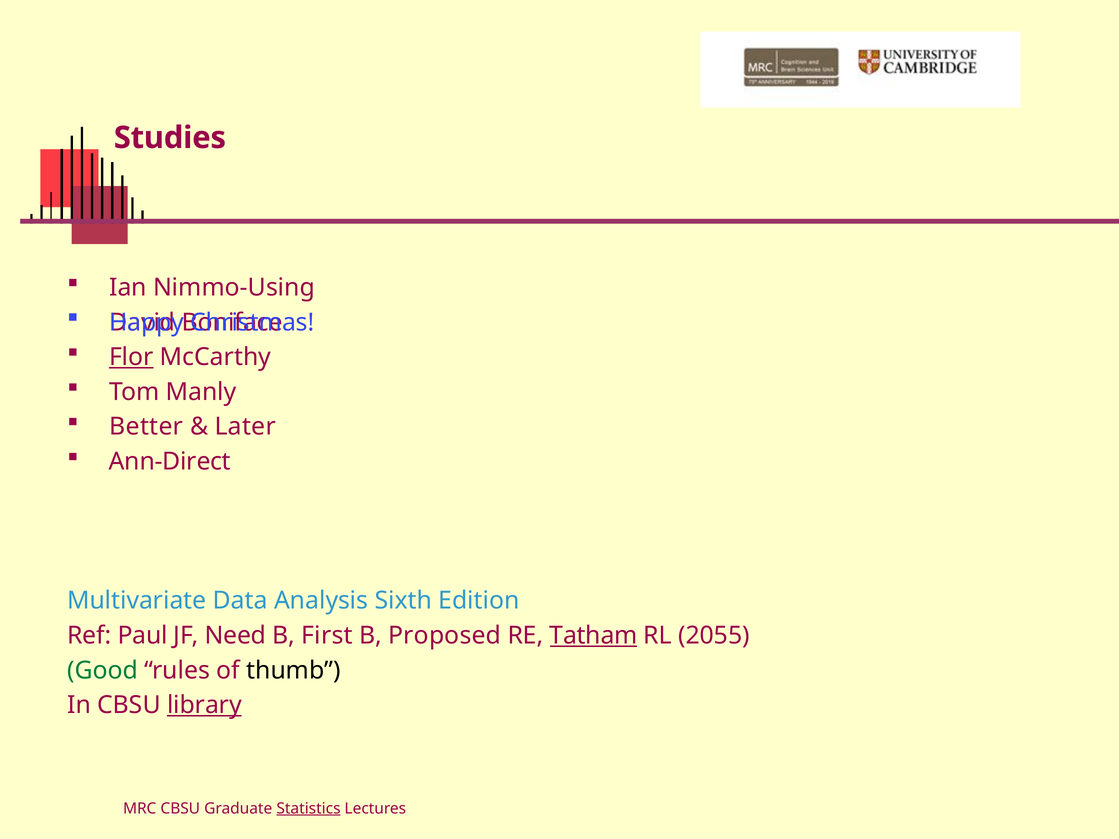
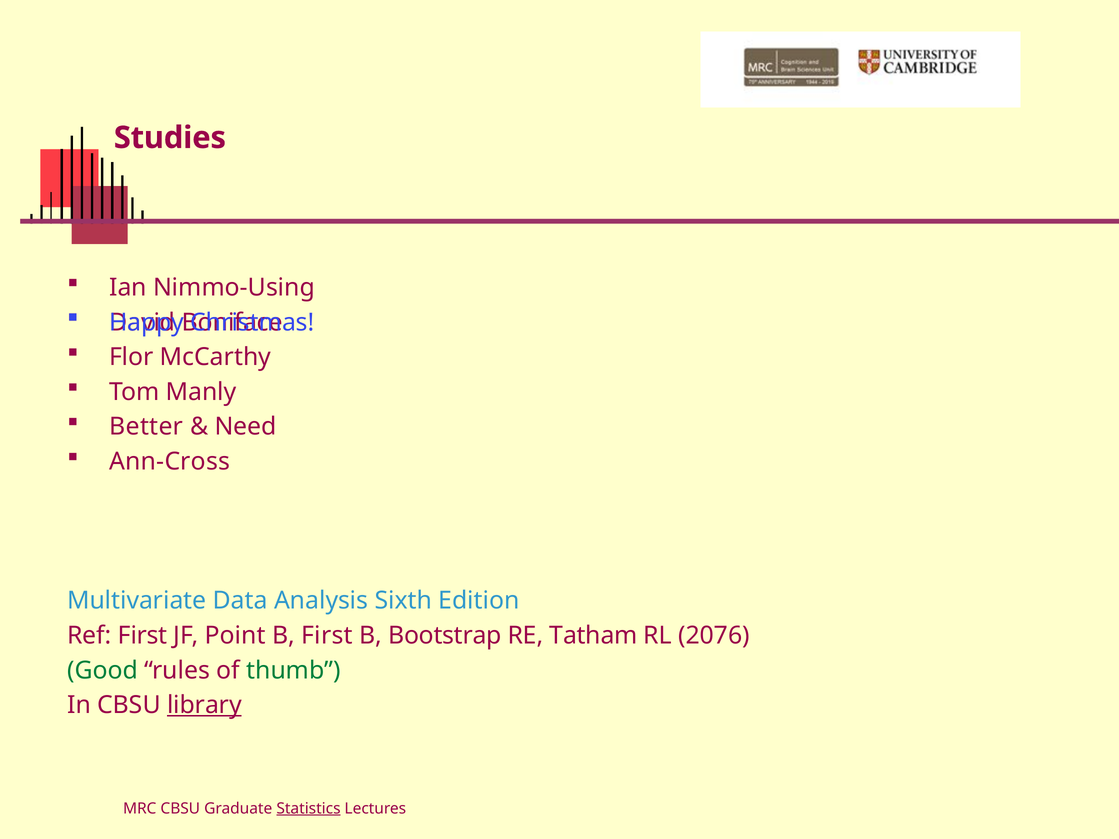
Flor underline: present -> none (131, 357)
Later: Later -> Need (245, 427)
Ann-Direct: Ann-Direct -> Ann-Cross (170, 462)
Ref Paul: Paul -> First (143, 636)
Need: Need -> Point (235, 636)
Proposed: Proposed -> Bootstrap (445, 636)
Tatham underline: present -> none (593, 636)
2055: 2055 -> 2076 (714, 636)
thumb colour: black -> green (294, 671)
